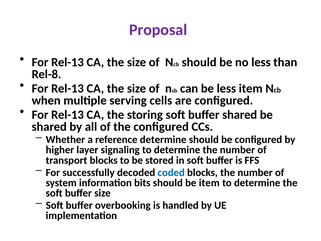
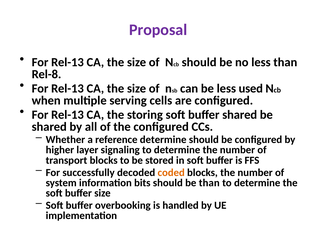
less item: item -> used (251, 88)
coded colour: blue -> orange (171, 172)
be item: item -> than (209, 183)
